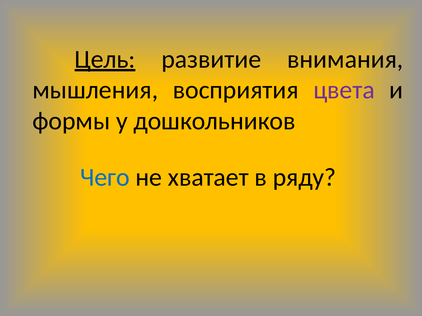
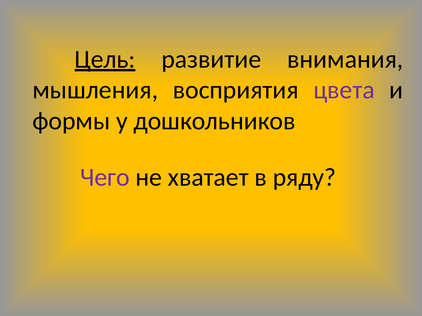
Чего colour: blue -> purple (105, 178)
